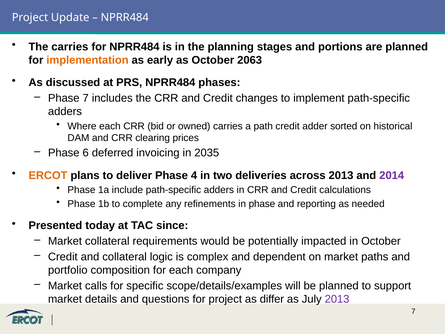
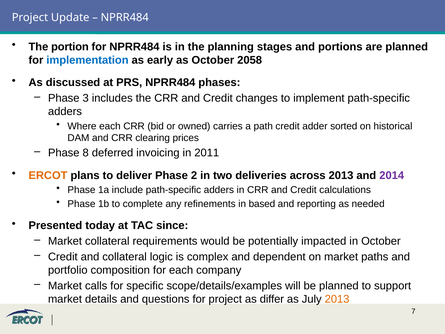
The carries: carries -> portion (70, 47)
implementation colour: orange -> blue (87, 60)
2063: 2063 -> 2058 (250, 60)
Phase 7: 7 -> 3 (86, 98)
6: 6 -> 8 (86, 153)
2035: 2035 -> 2011 (207, 153)
4: 4 -> 2 (194, 175)
in phase: phase -> based (262, 204)
2013 colour: purple -> orange (337, 299)
